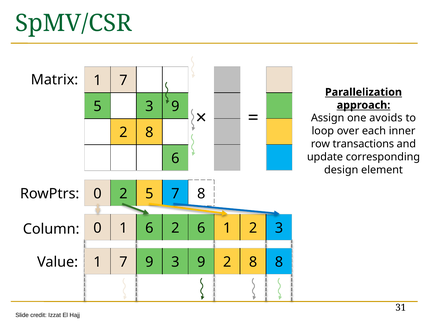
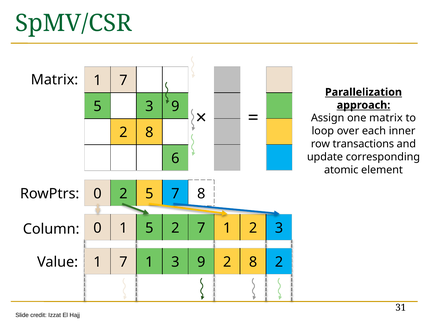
one avoids: avoids -> matrix (386, 118)
design: design -> atomic (341, 170)
1 6: 6 -> 5 (149, 228)
2 6: 6 -> 7 (201, 228)
1 7 9: 9 -> 1 (149, 262)
8 8: 8 -> 2 (279, 262)
